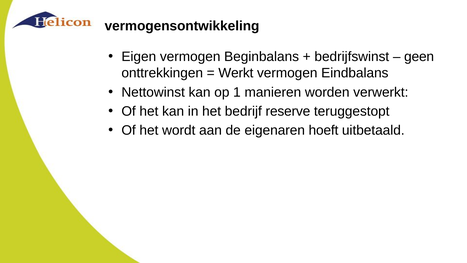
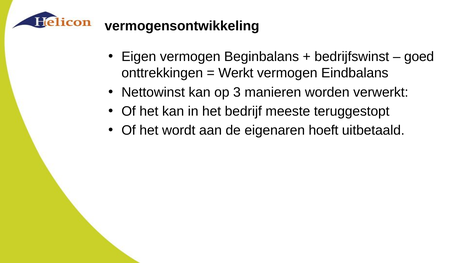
geen: geen -> goed (419, 57)
1: 1 -> 3 (237, 92)
reserve: reserve -> meeste (288, 111)
